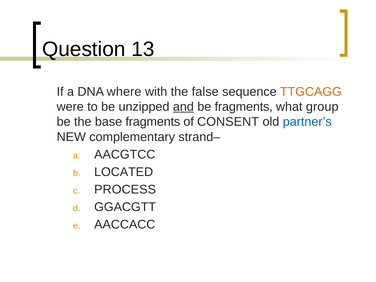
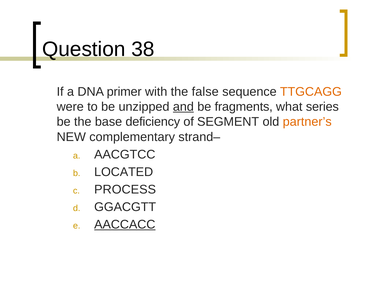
13: 13 -> 38 (143, 49)
where: where -> primer (124, 92)
group: group -> series (322, 107)
base fragments: fragments -> deficiency (153, 122)
CONSENT: CONSENT -> SEGMENT (228, 122)
partner’s colour: blue -> orange (307, 122)
AACCACC underline: none -> present (125, 225)
